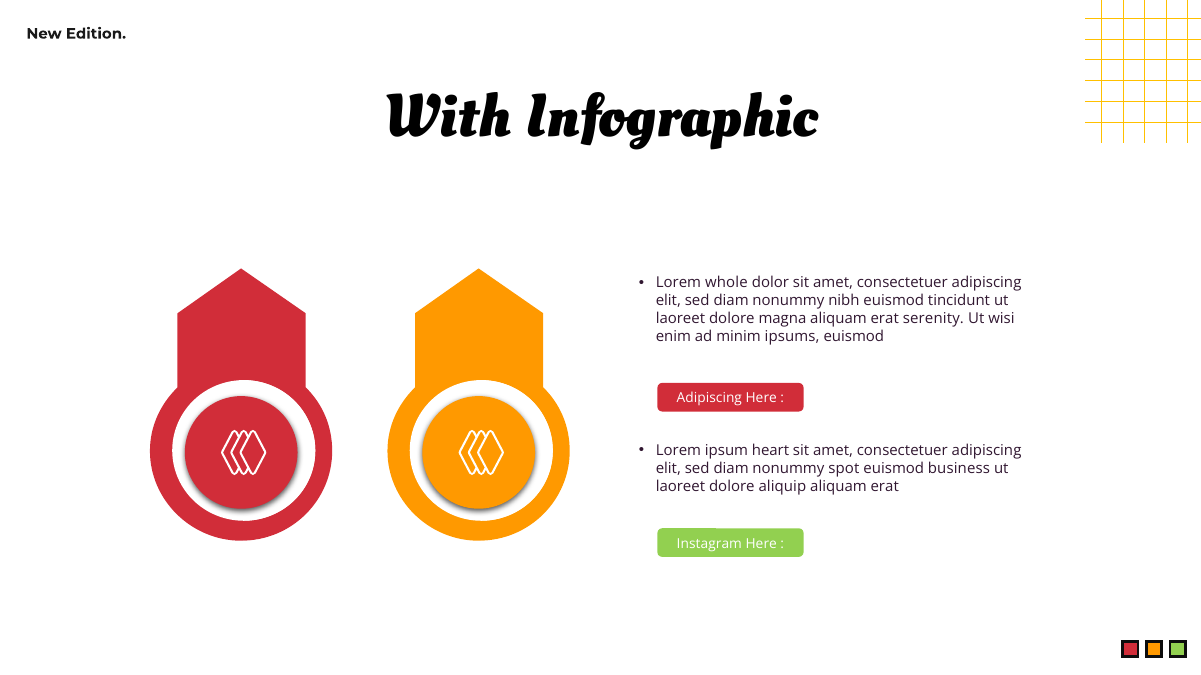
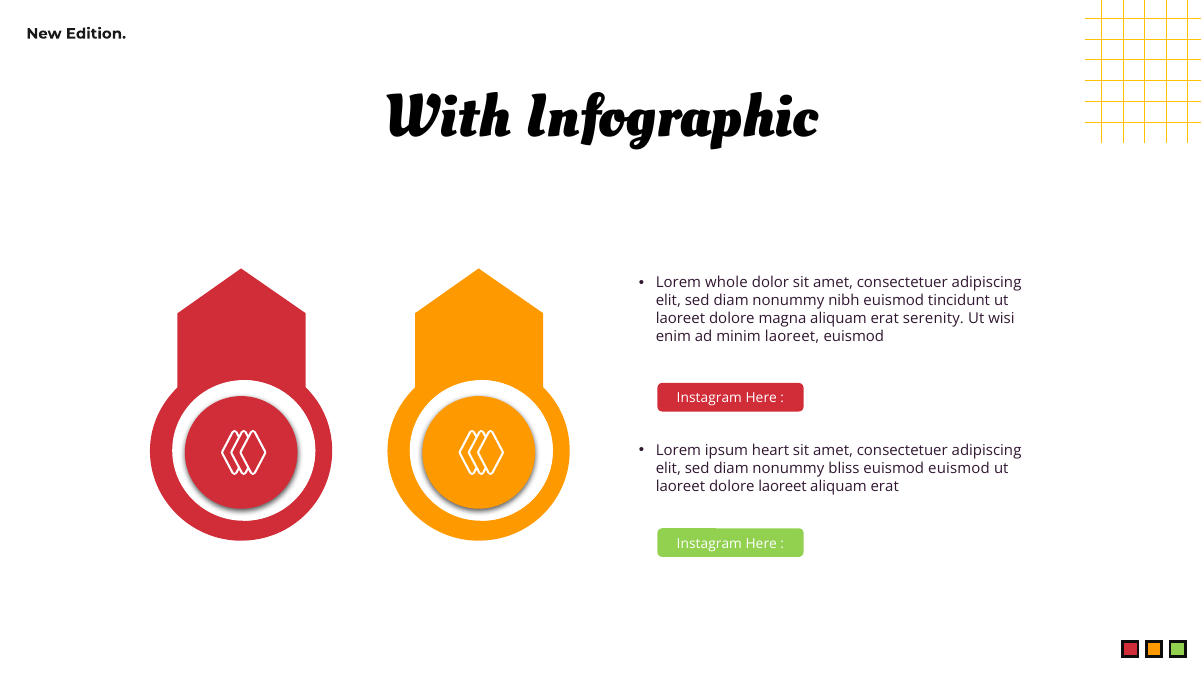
minim ipsums: ipsums -> laoreet (792, 337)
Adipiscing: Adipiscing -> Instagram (709, 398)
spot: spot -> bliss (844, 469)
euismod business: business -> euismod (959, 469)
dolore aliquip: aliquip -> laoreet (783, 487)
